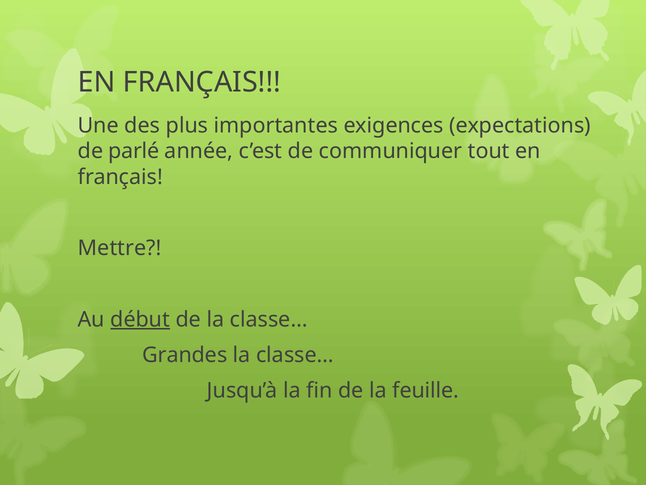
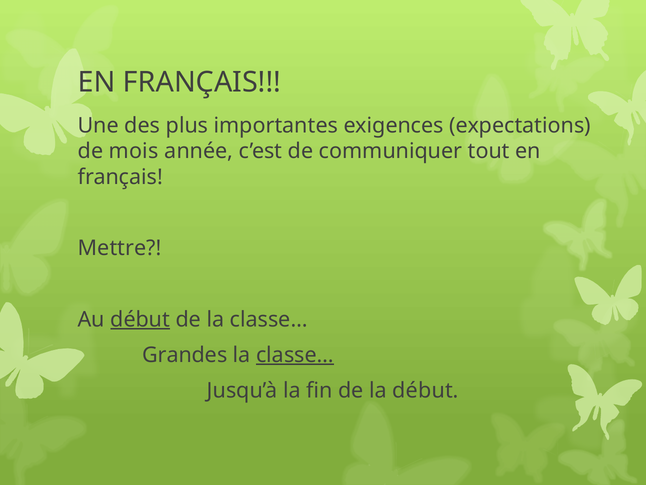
parlé: parlé -> mois (134, 151)
classe… underline: none -> present (295, 355)
la feuille: feuille -> début (426, 390)
